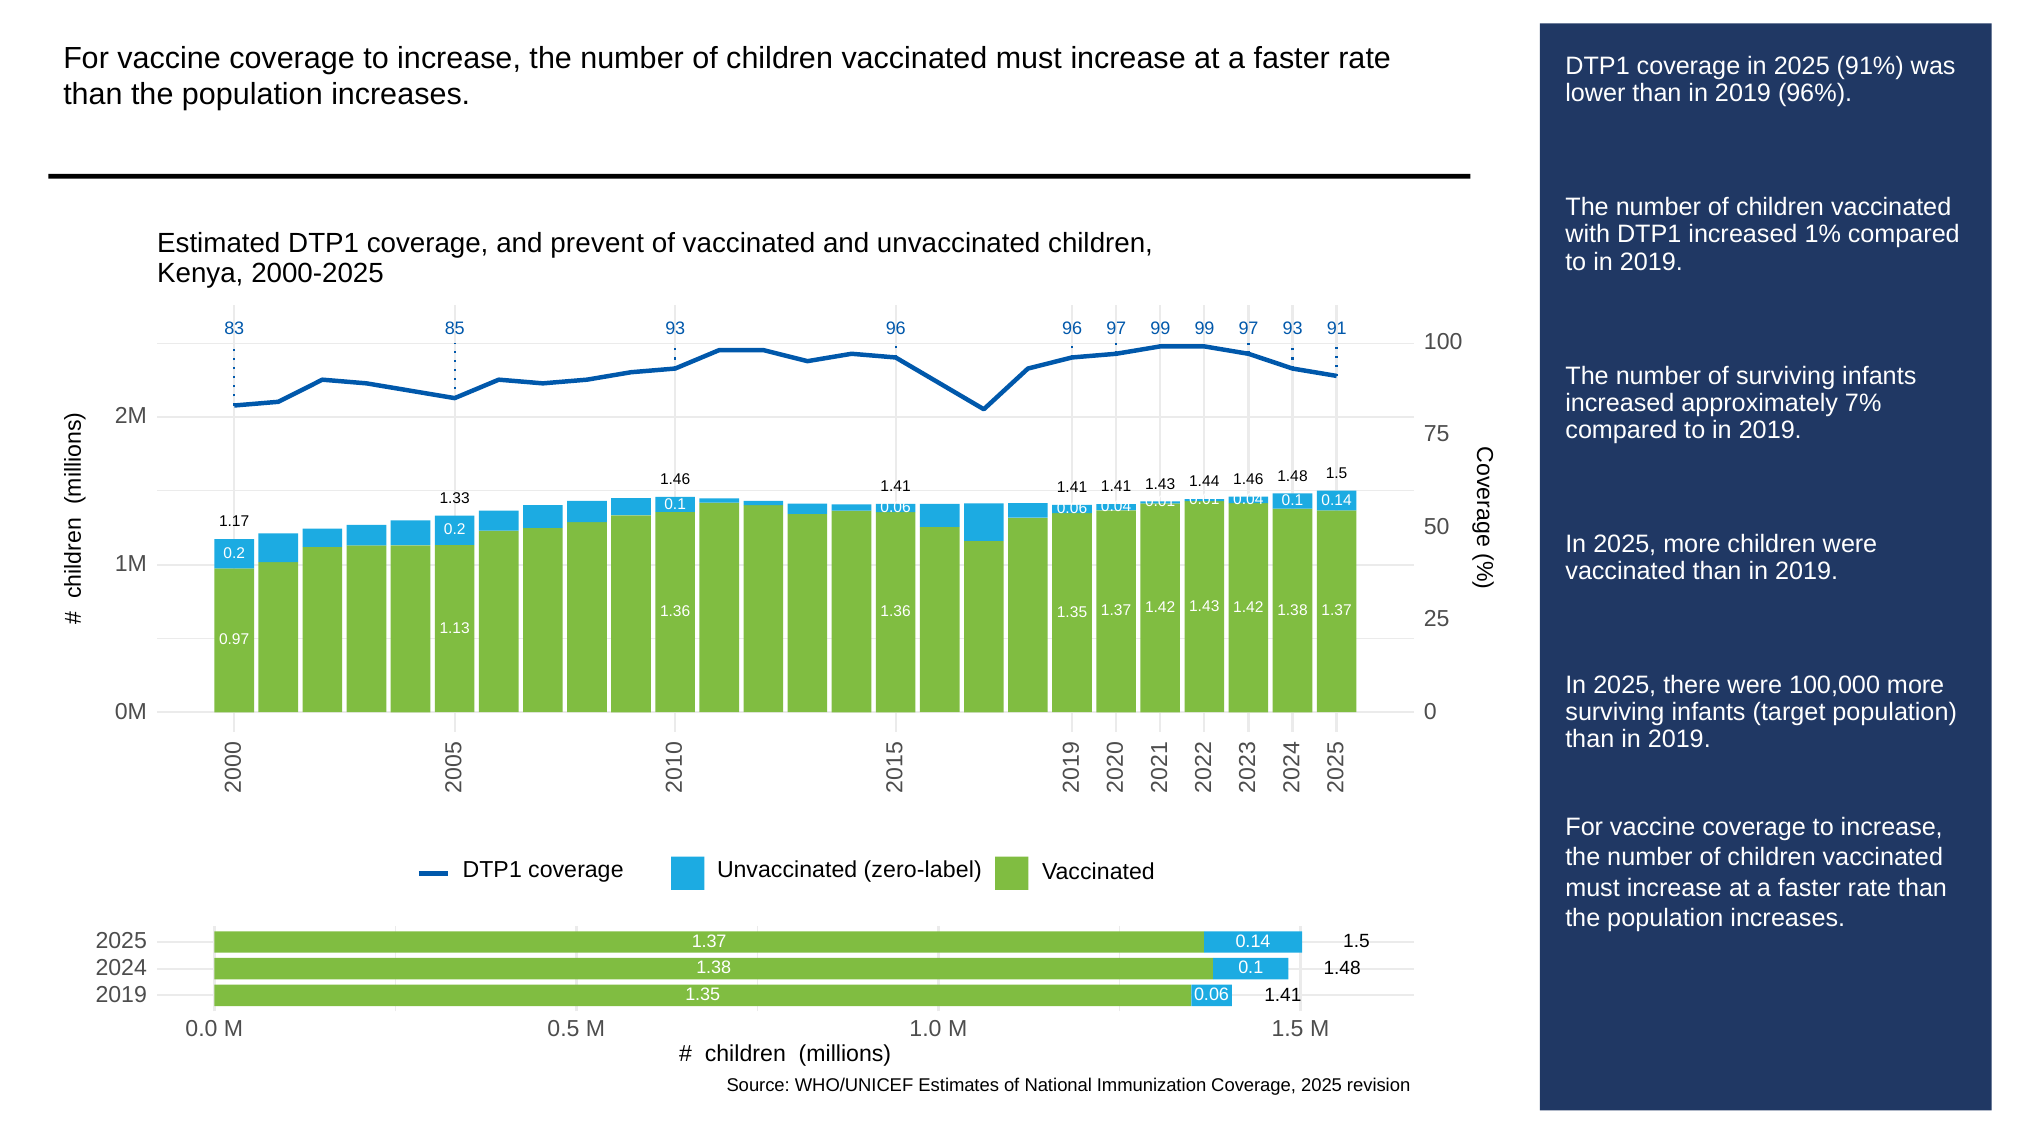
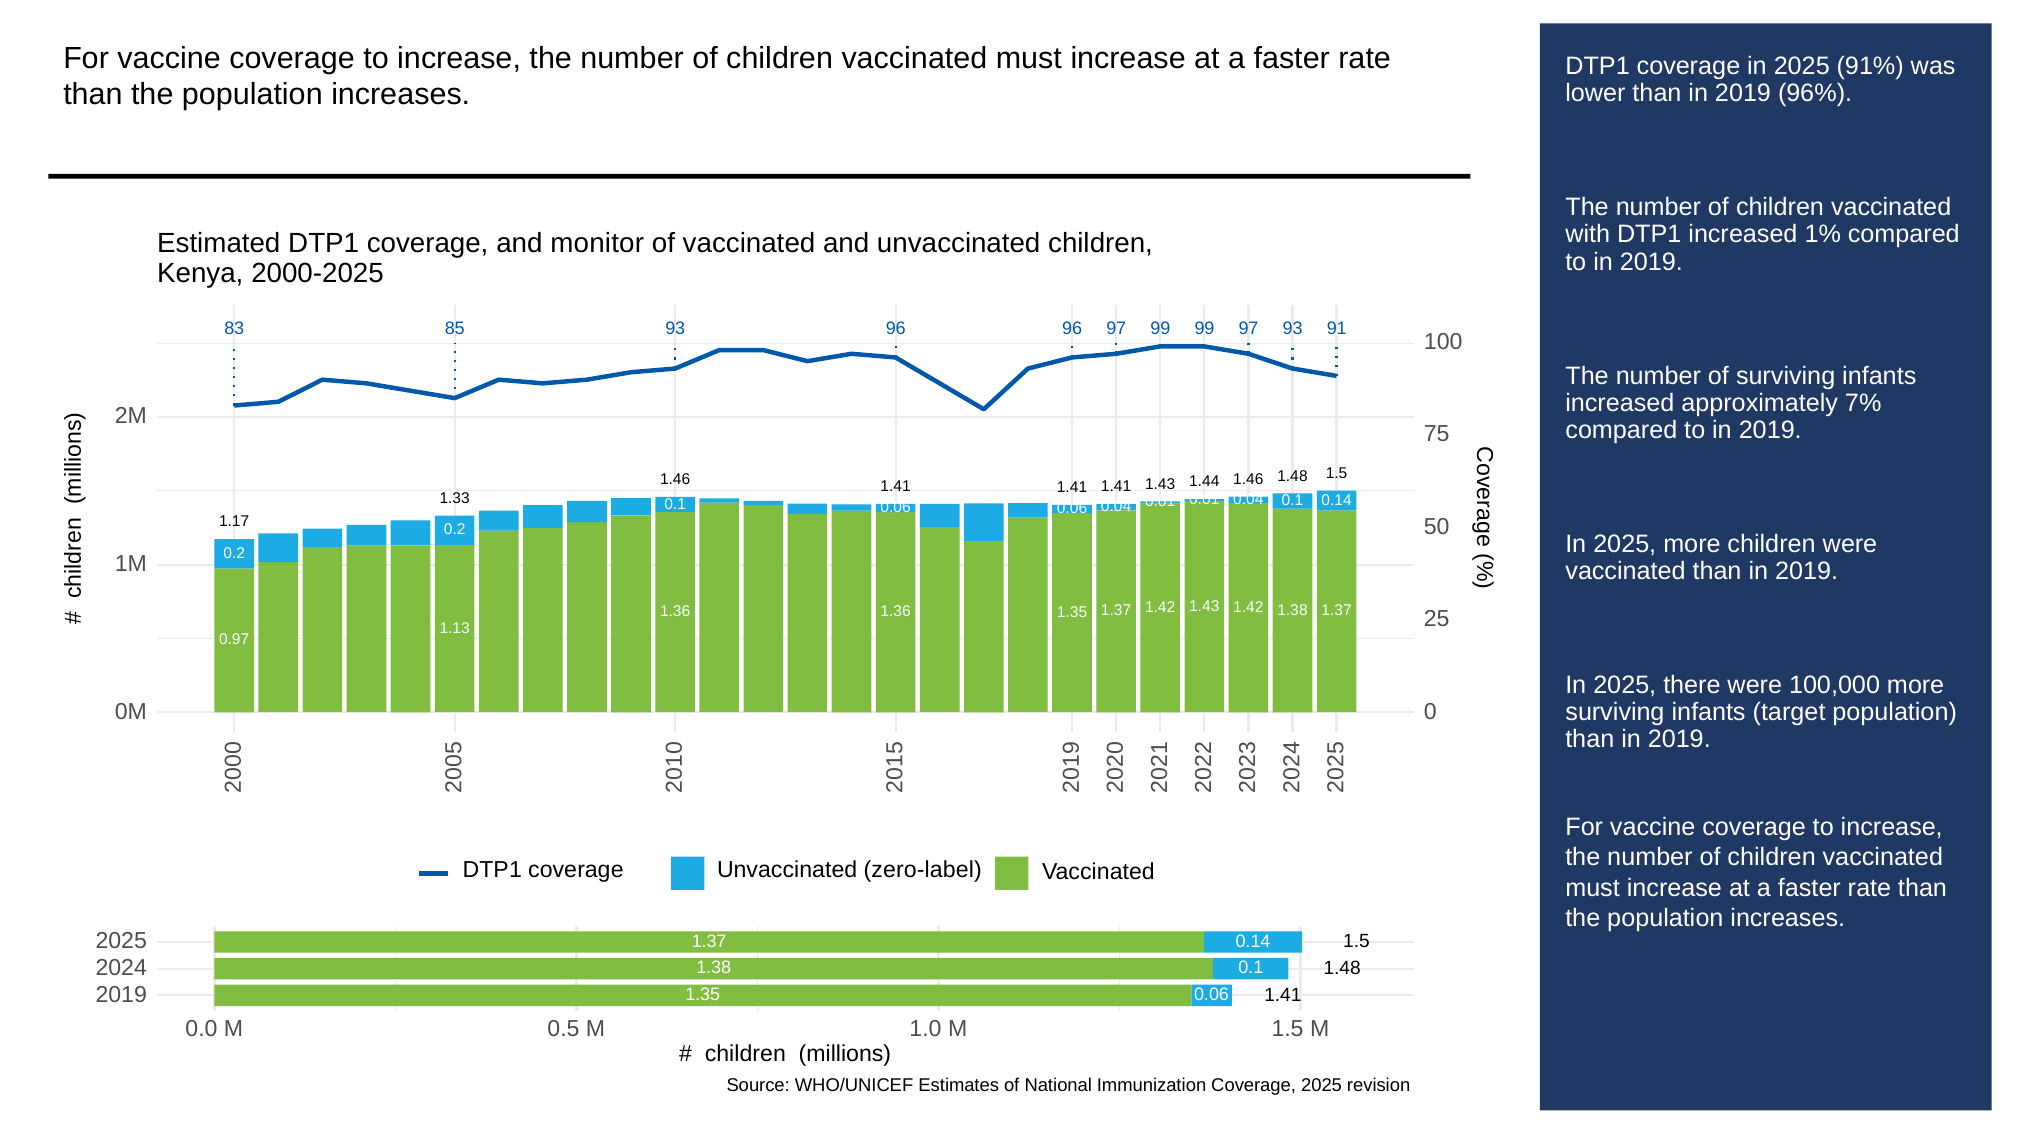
prevent: prevent -> monitor (597, 244)
